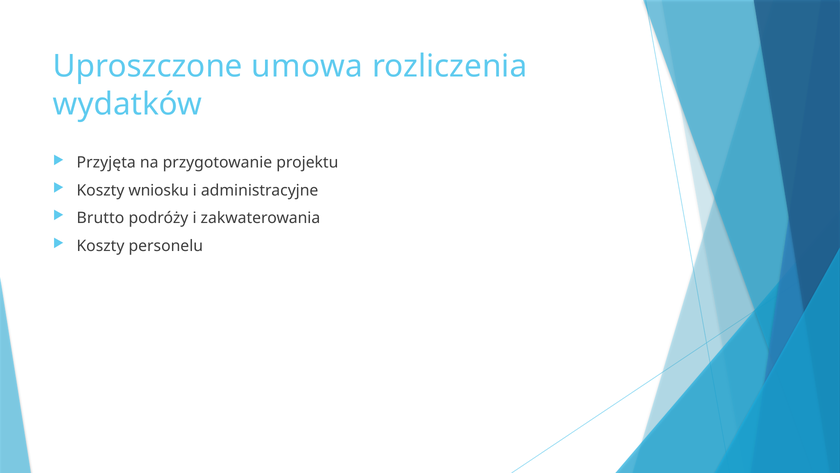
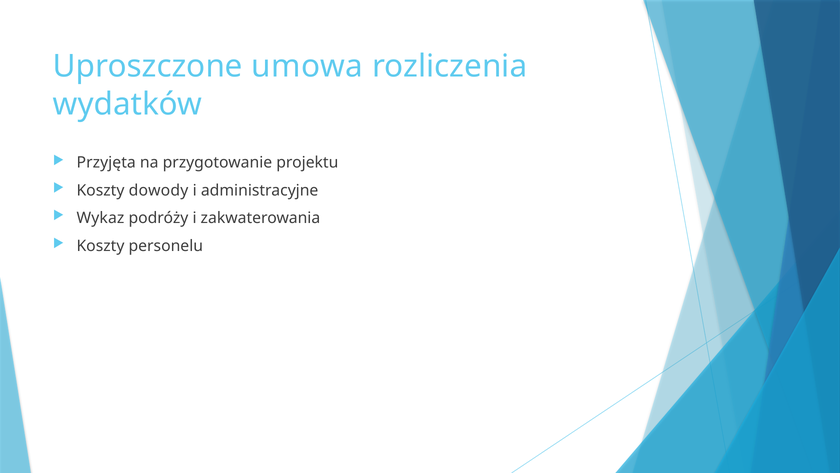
wniosku: wniosku -> dowody (158, 190)
Brutto: Brutto -> Wykaz (100, 218)
